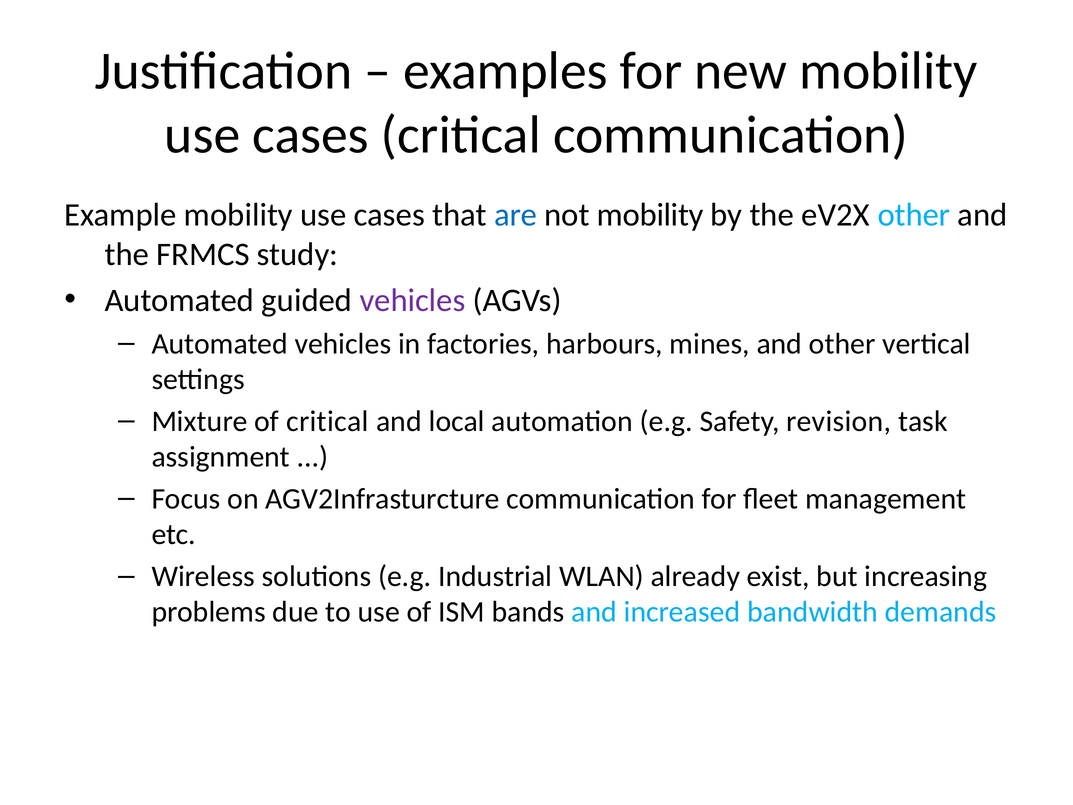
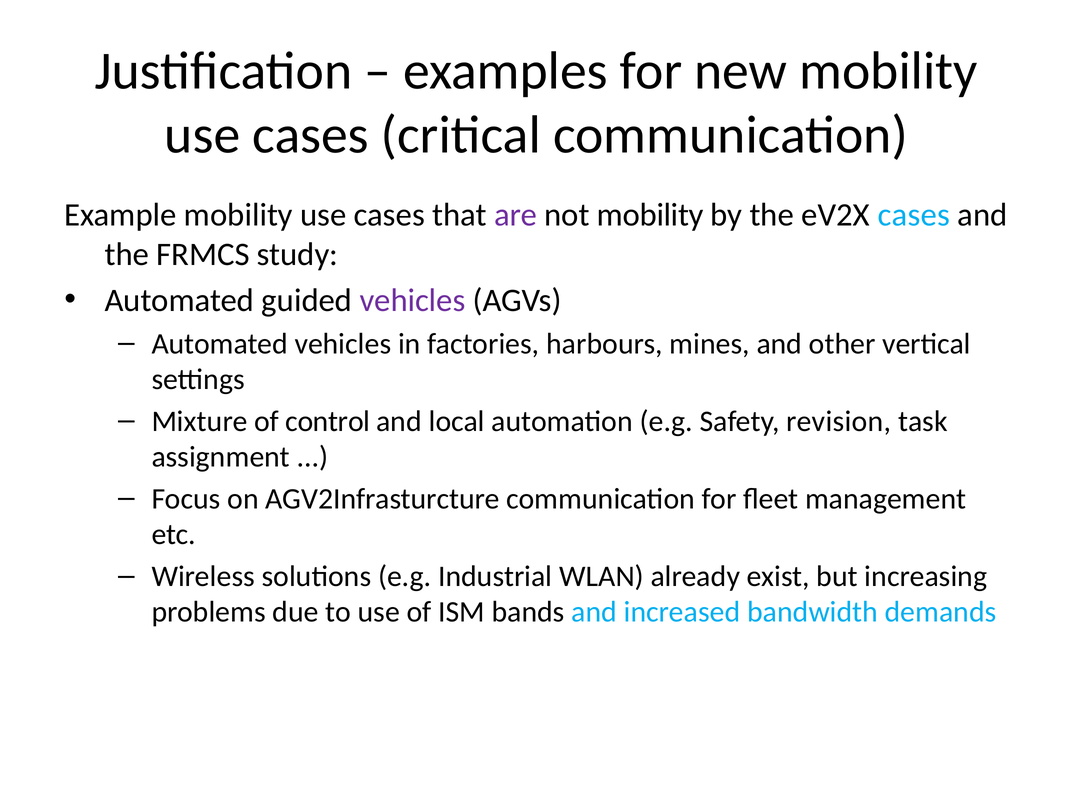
are colour: blue -> purple (516, 215)
eV2X other: other -> cases (914, 215)
of critical: critical -> control (328, 421)
